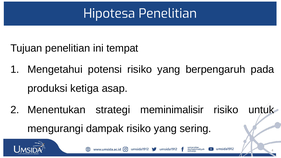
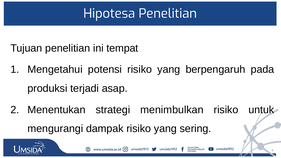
ketiga: ketiga -> terjadi (85, 88)
meminimalisir: meminimalisir -> menimbulkan (172, 110)
